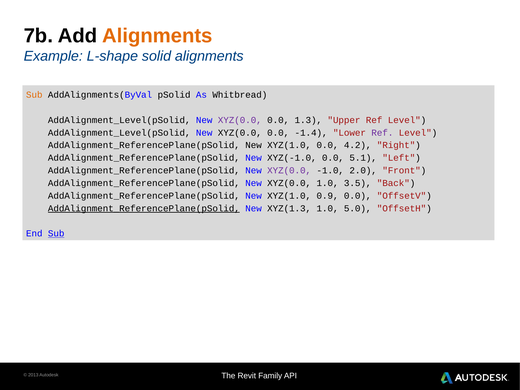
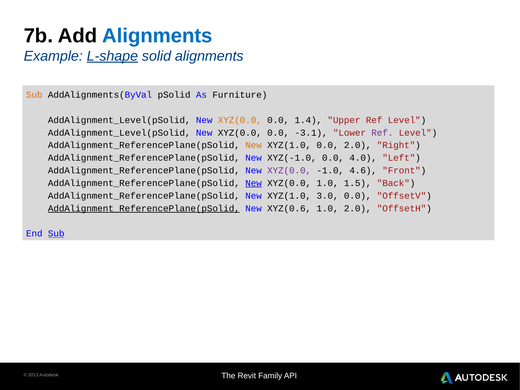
Alignments colour: orange -> blue (157, 36)
L-shape underline: none -> present (112, 56)
Whitbread: Whitbread -> Furniture (240, 95)
XYZ(0.0 colour: purple -> orange (240, 120)
1.3: 1.3 -> 1.4 (308, 120)
-1.4: -1.4 -> -3.1 (311, 133)
New colour: black -> orange (254, 145)
0.0 4.2: 4.2 -> 2.0 (358, 145)
5.1: 5.1 -> 4.0 (363, 158)
2.0: 2.0 -> 4.6 (363, 171)
New underline: none -> present (254, 183)
3.5: 3.5 -> 1.5 (358, 183)
0.9: 0.9 -> 3.0 (328, 196)
XYZ(1.3: XYZ(1.3 -> XYZ(0.6 (289, 208)
1.0 5.0: 5.0 -> 2.0 (358, 208)
